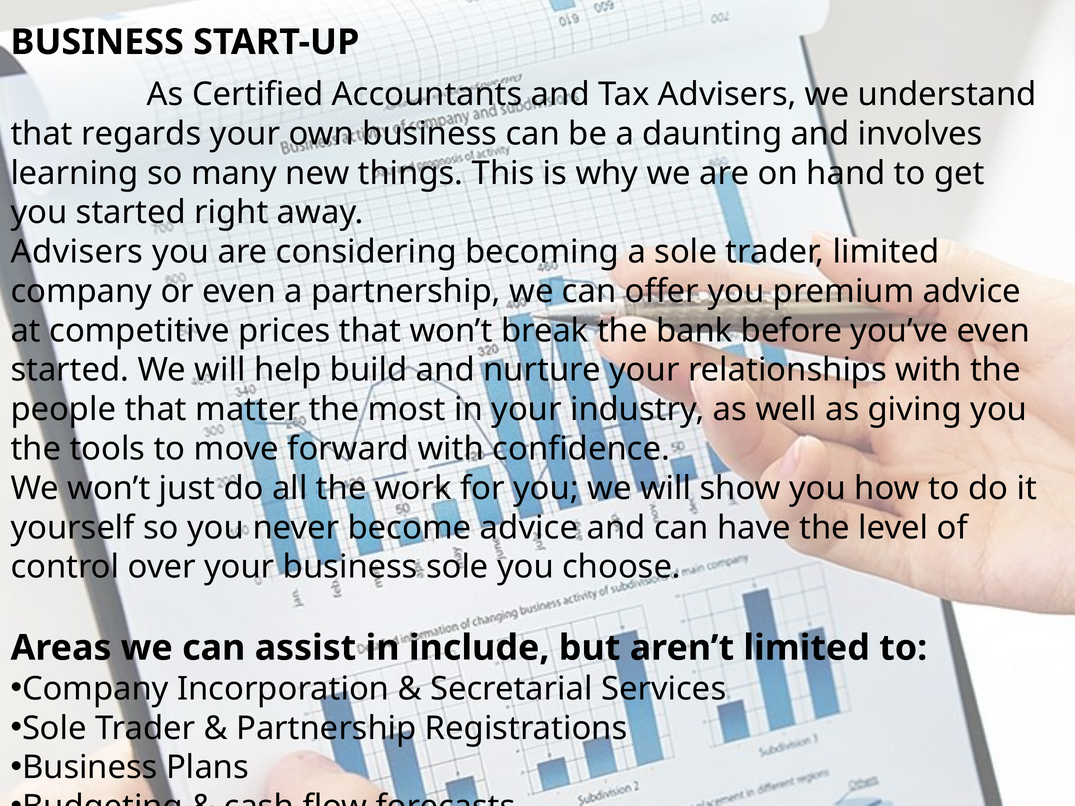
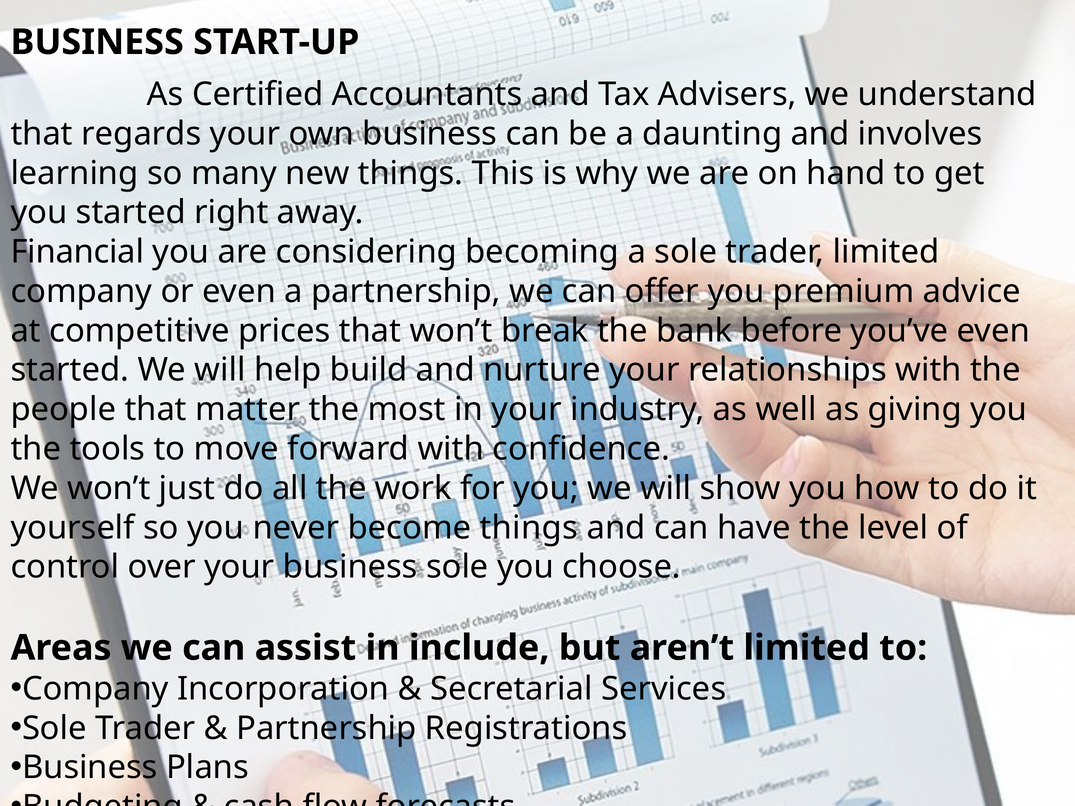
Advisers: Advisers -> Financial (77, 252)
become advice: advice -> things (529, 528)
